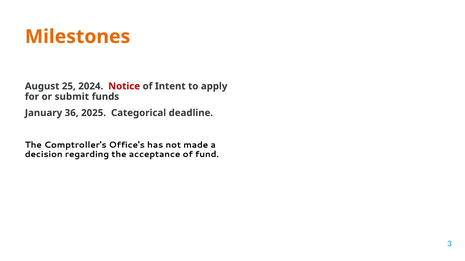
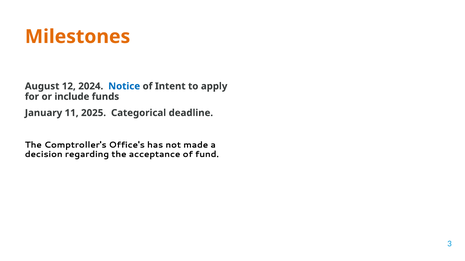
25: 25 -> 12 (69, 86)
Notice colour: red -> blue (124, 86)
submit: submit -> include (72, 97)
36: 36 -> 11 (72, 113)
